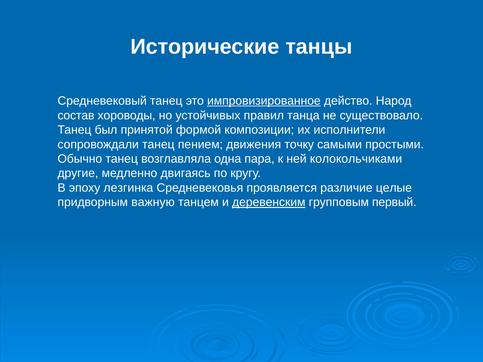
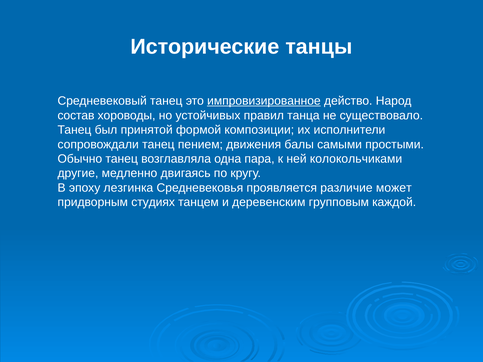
точку: точку -> балы (299, 144)
целые: целые -> может (394, 188)
важную: важную -> студиях (153, 202)
деревенским underline: present -> none (269, 202)
первый: первый -> каждой (394, 202)
